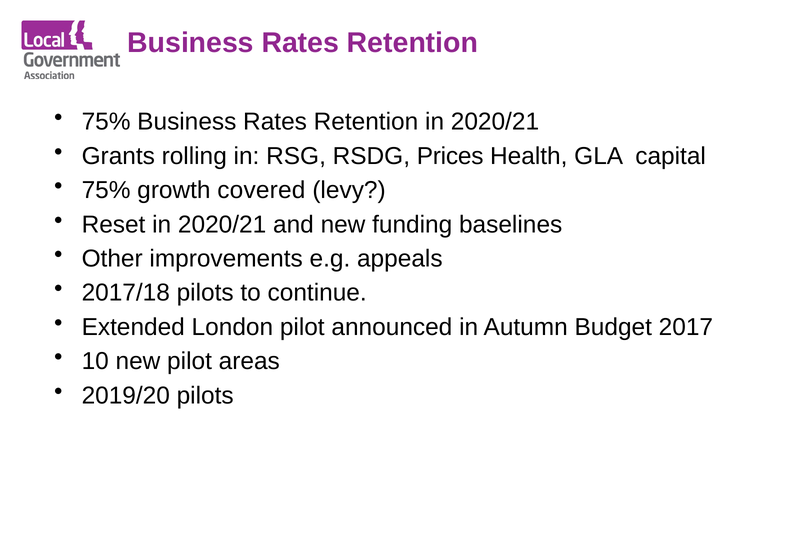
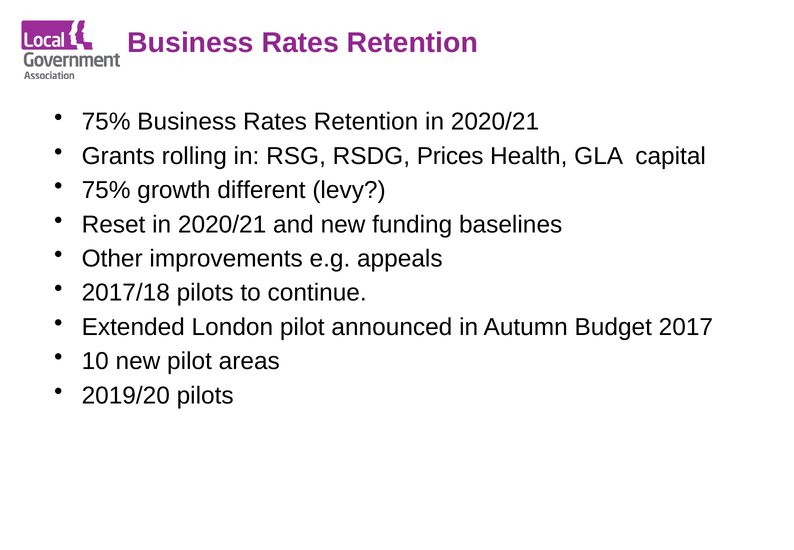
covered: covered -> different (261, 190)
